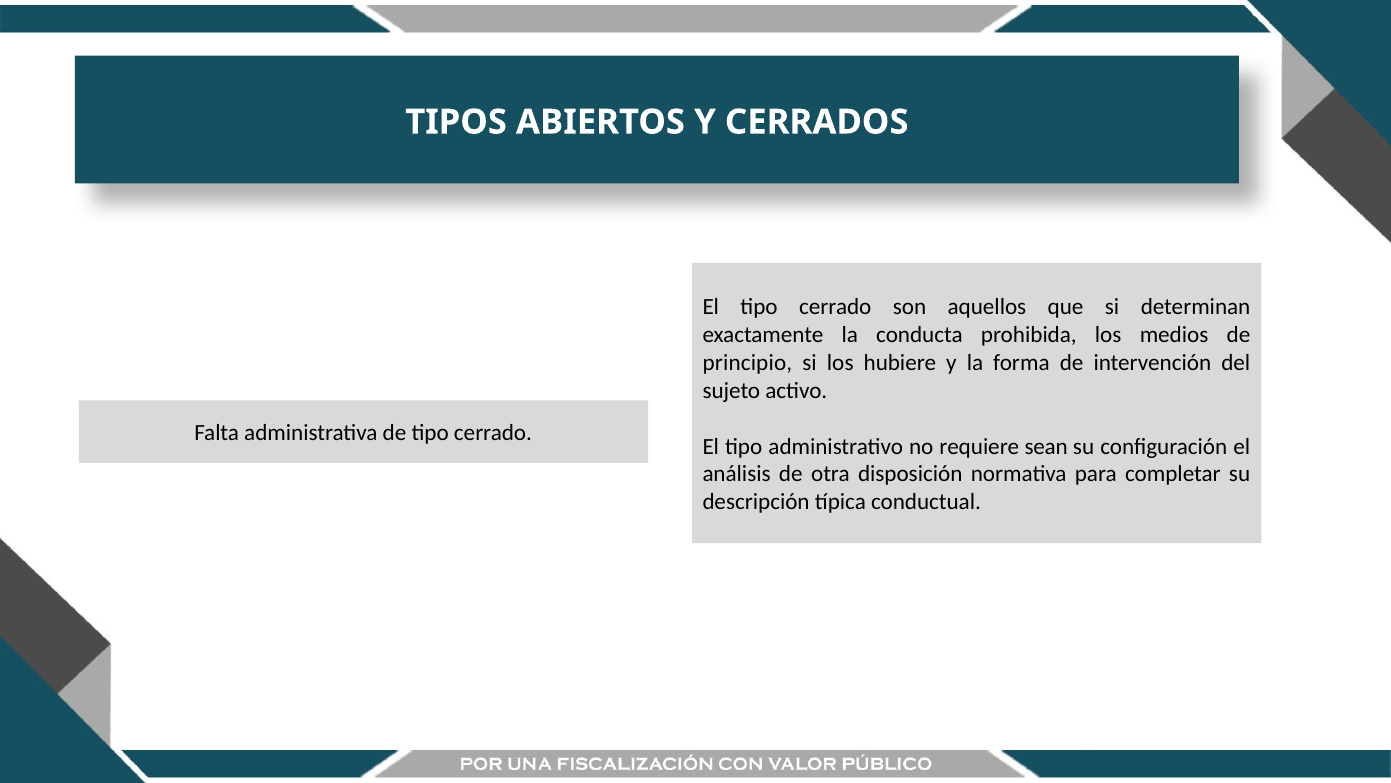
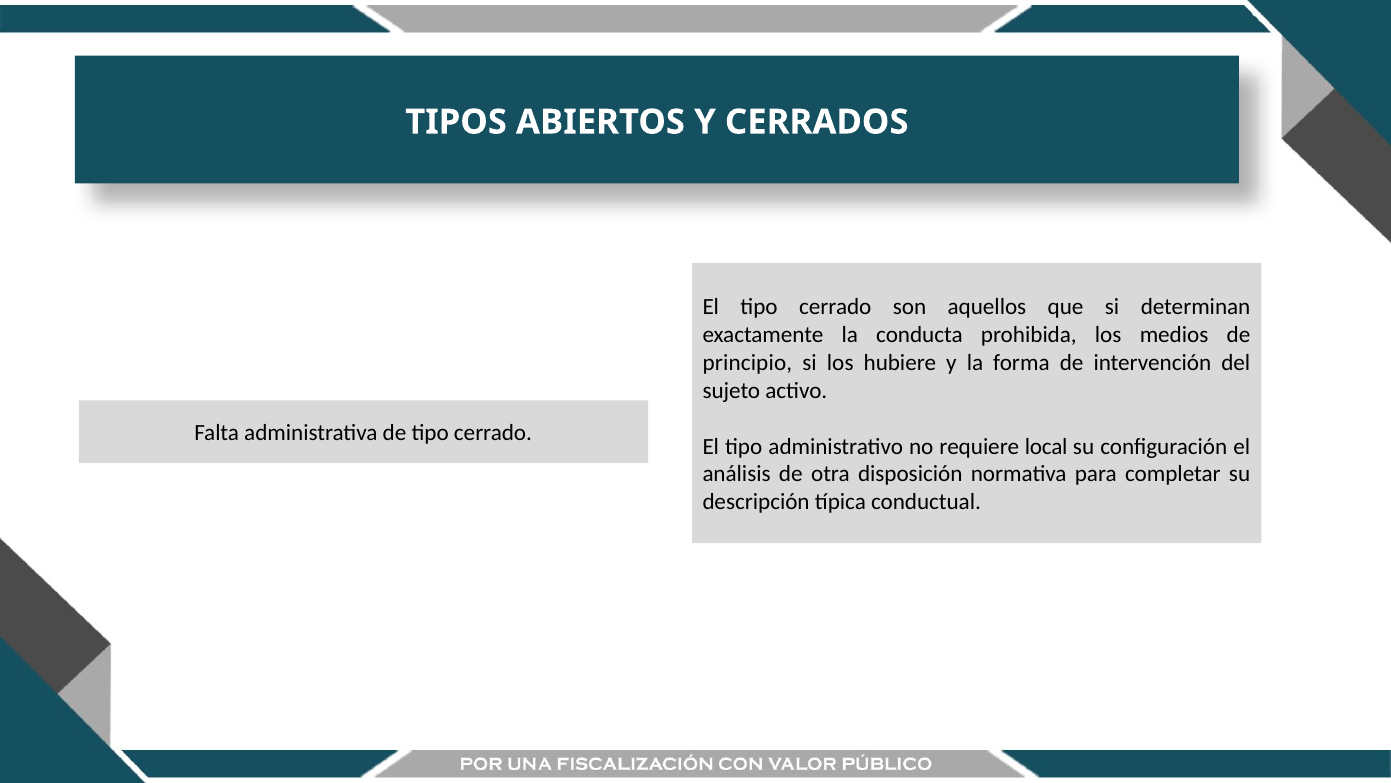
sean: sean -> local (1046, 446)
